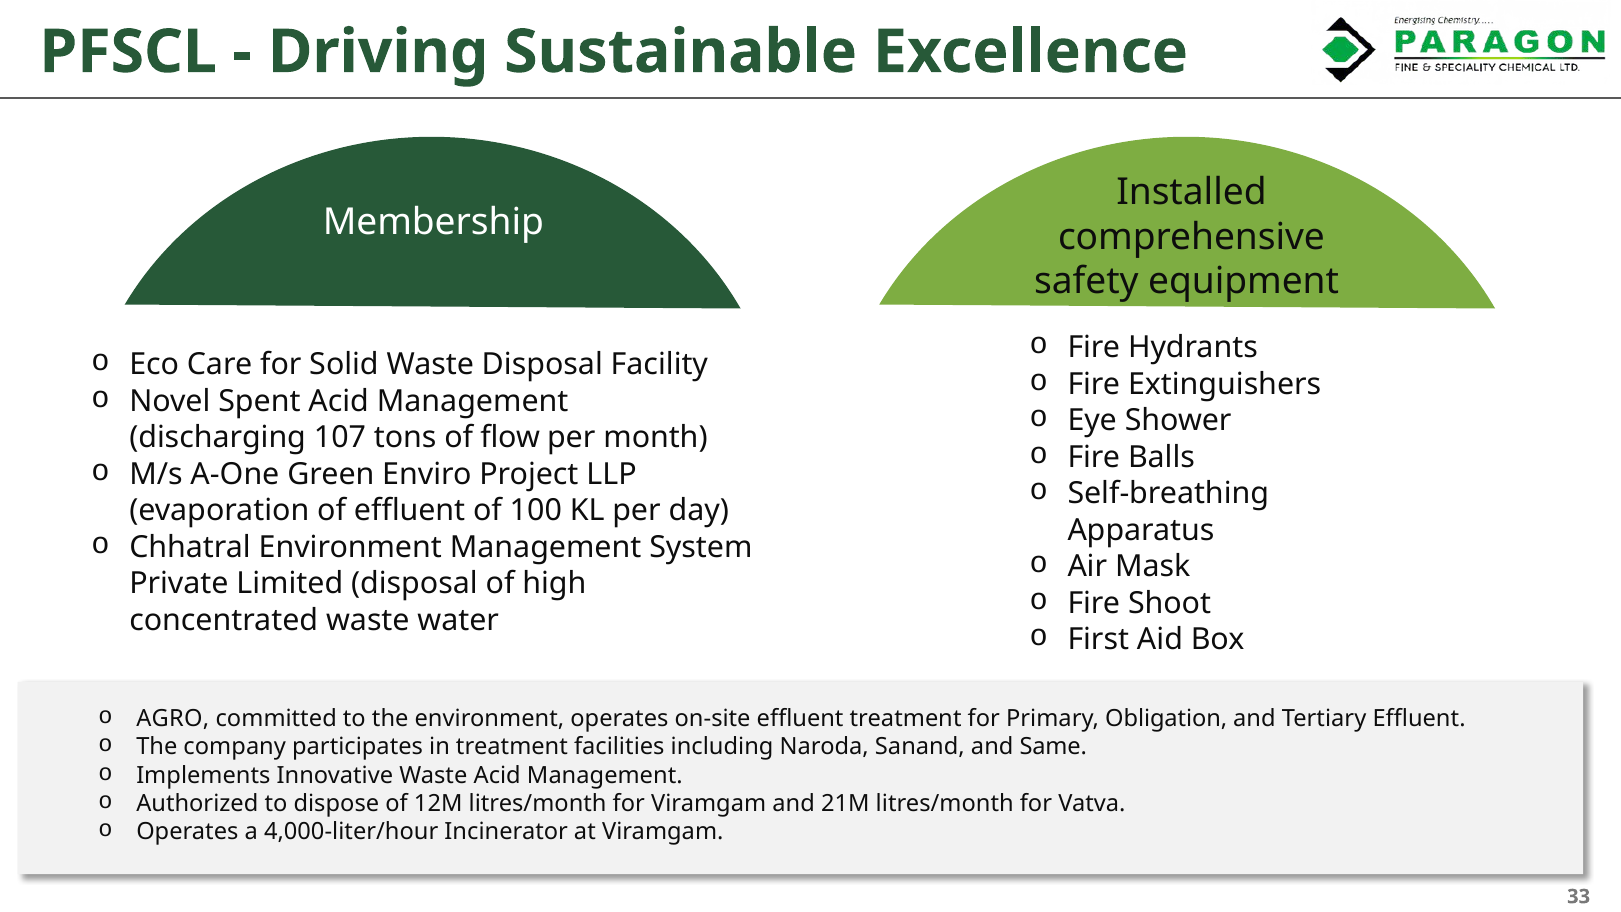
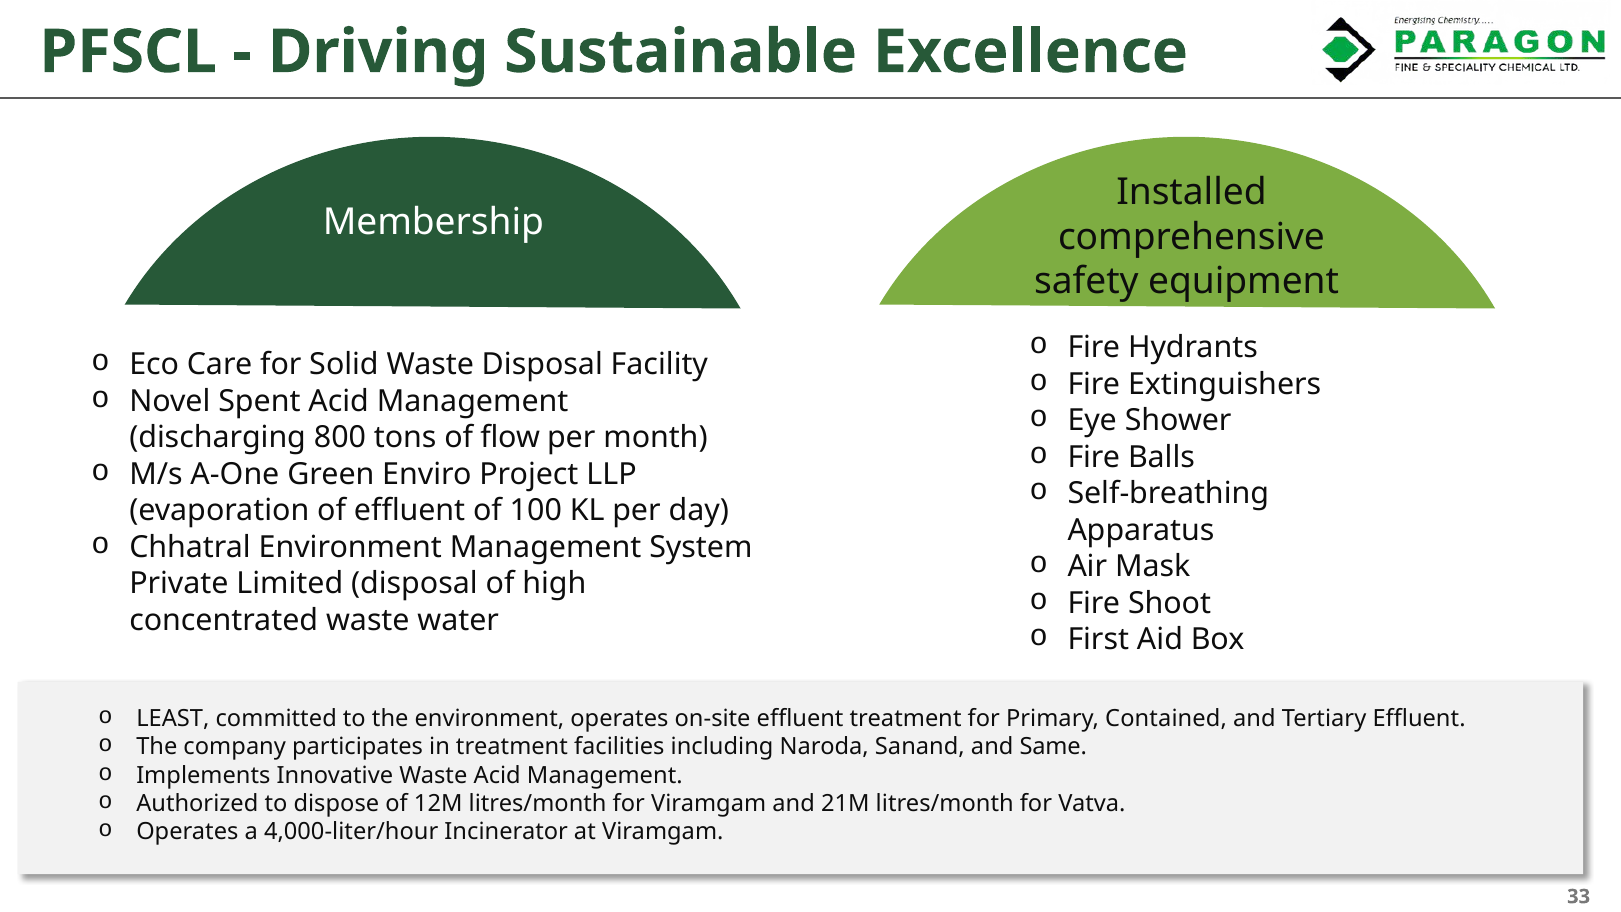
107: 107 -> 800 (340, 438)
AGRO: AGRO -> LEAST (173, 718)
Obligation: Obligation -> Contained (1166, 718)
